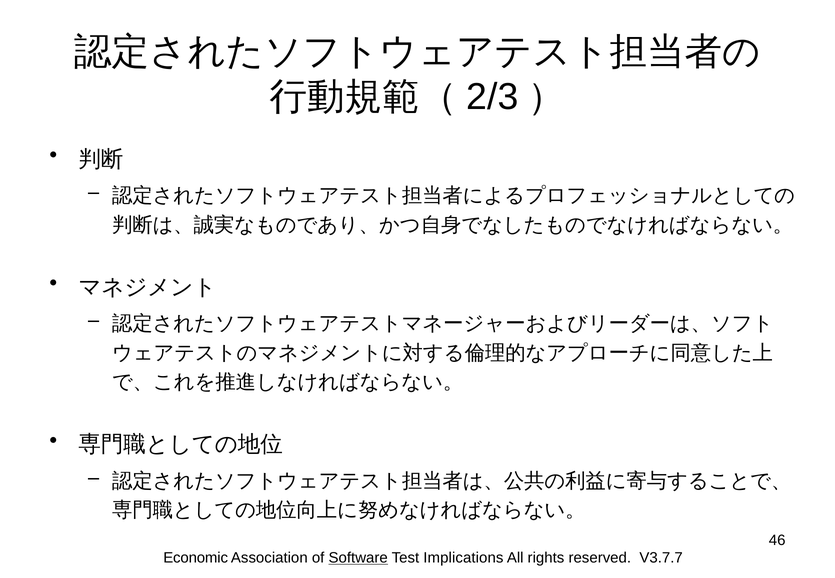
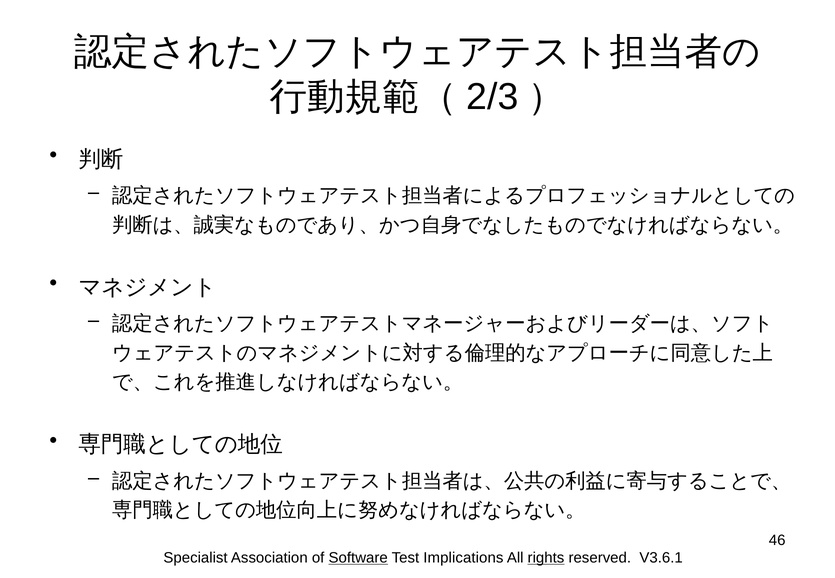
Economic: Economic -> Specialist (196, 558)
rights underline: none -> present (546, 558)
V3.7.7: V3.7.7 -> V3.6.1 (661, 558)
